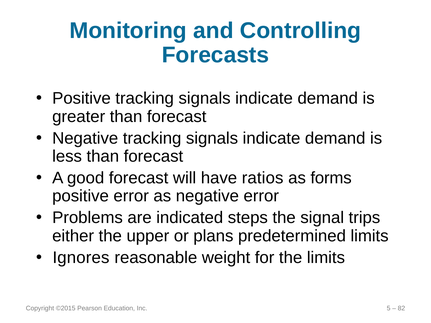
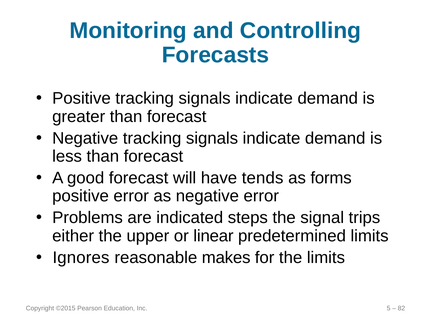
ratios: ratios -> tends (263, 178)
plans: plans -> linear (213, 236)
weight: weight -> makes (226, 258)
